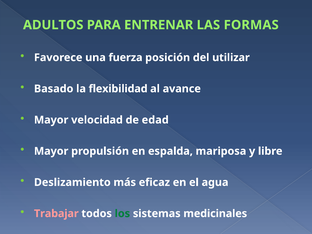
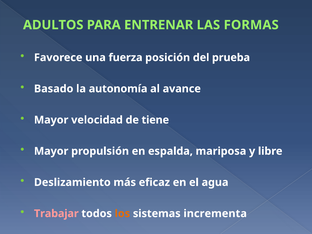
utilizar: utilizar -> prueba (231, 58)
flexibilidad: flexibilidad -> autonomía (118, 89)
edad: edad -> tiene (155, 120)
los colour: green -> orange (122, 214)
medicinales: medicinales -> incrementa (215, 214)
